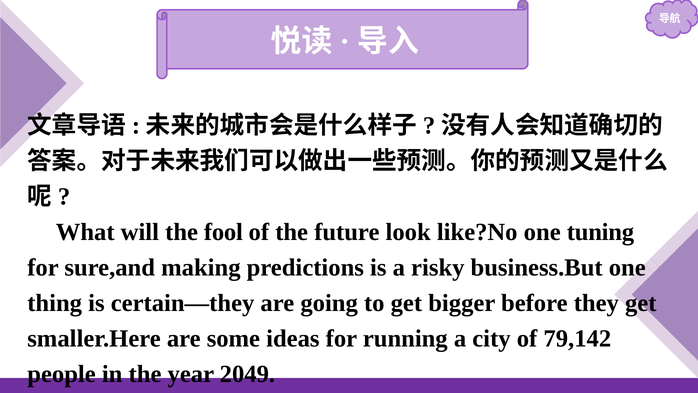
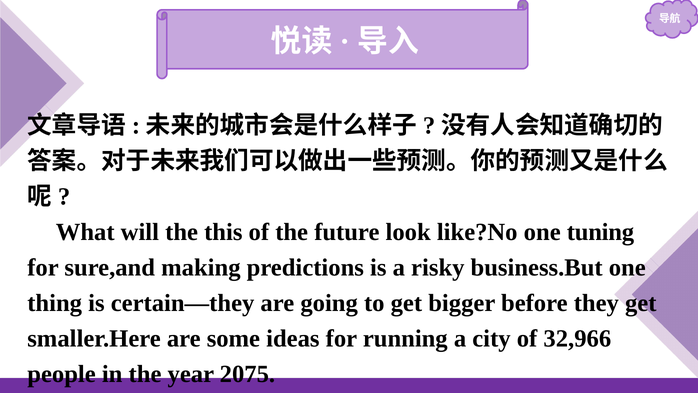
fool: fool -> this (223, 232)
79,142: 79,142 -> 32,966 (577, 338)
2049: 2049 -> 2075 (247, 374)
